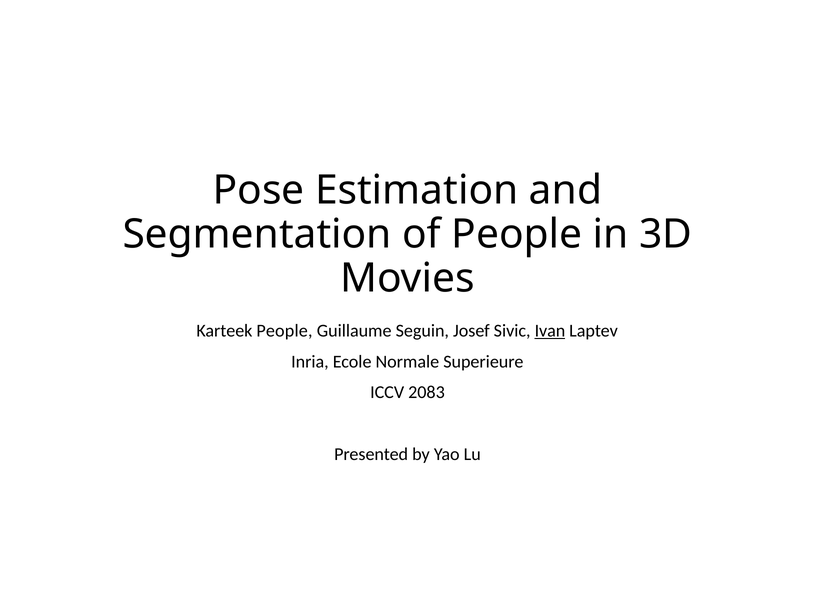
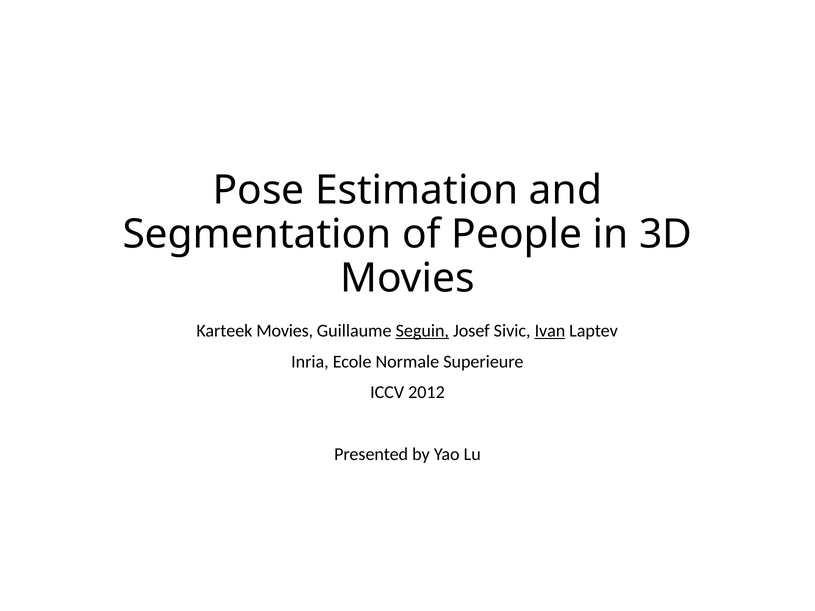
Karteek People: People -> Movies (285, 331)
Seguin underline: none -> present (422, 331)
2083: 2083 -> 2012 (426, 393)
